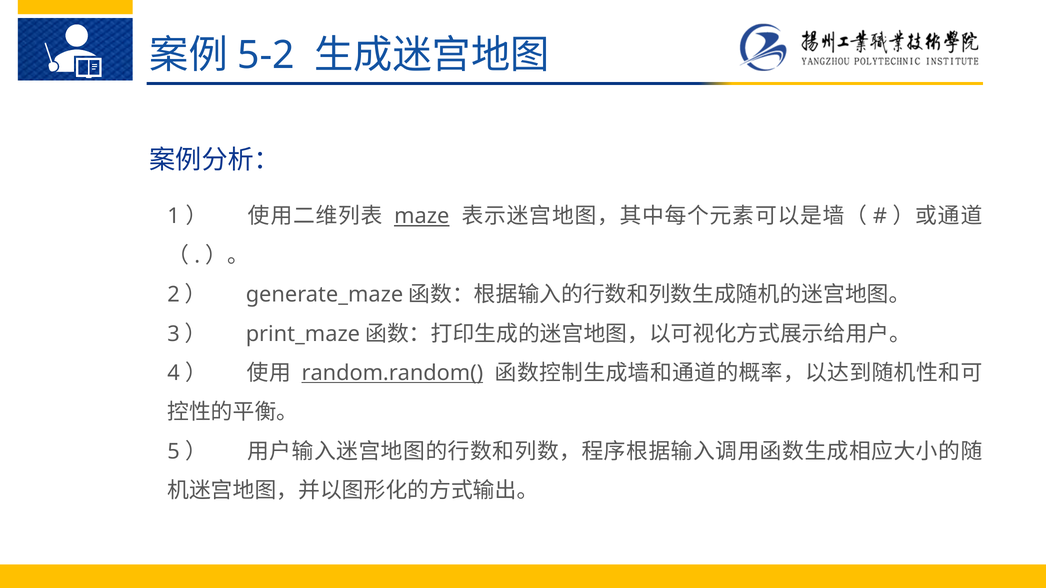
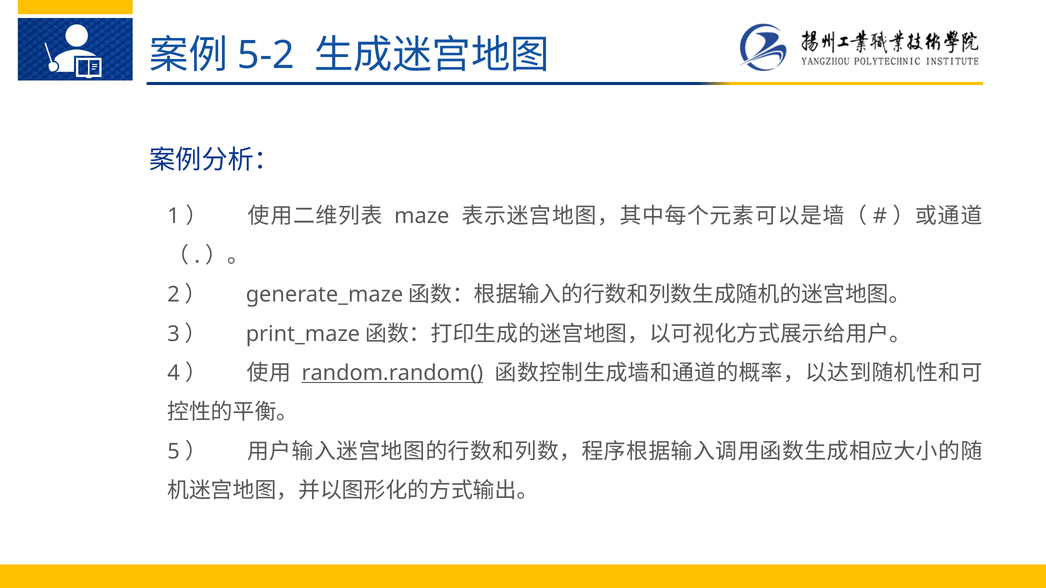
maze underline: present -> none (422, 216)
